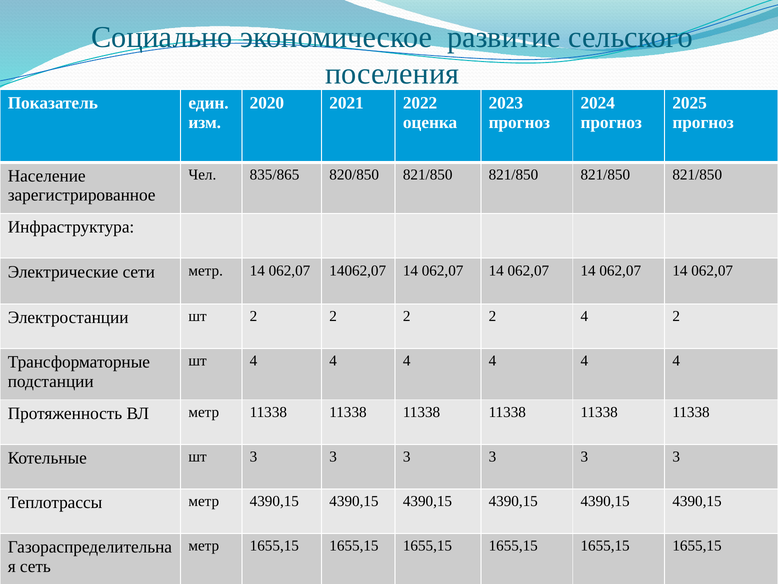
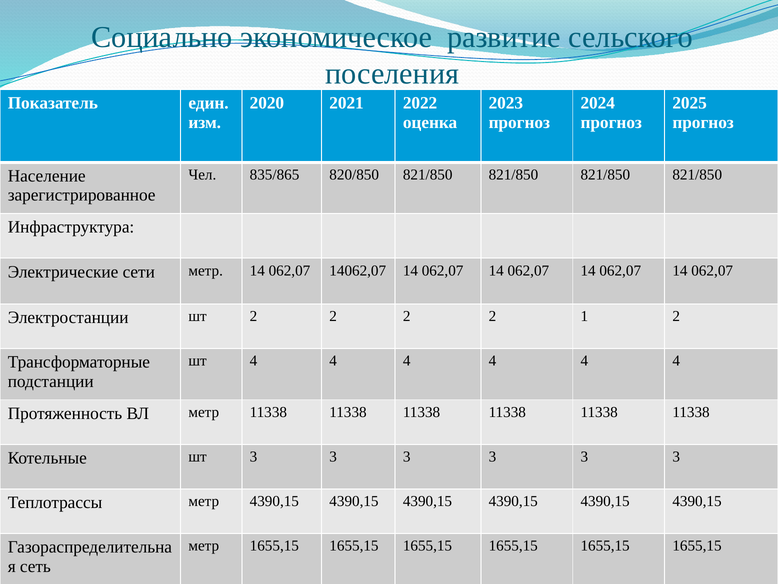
2 4: 4 -> 1 (584, 316)
